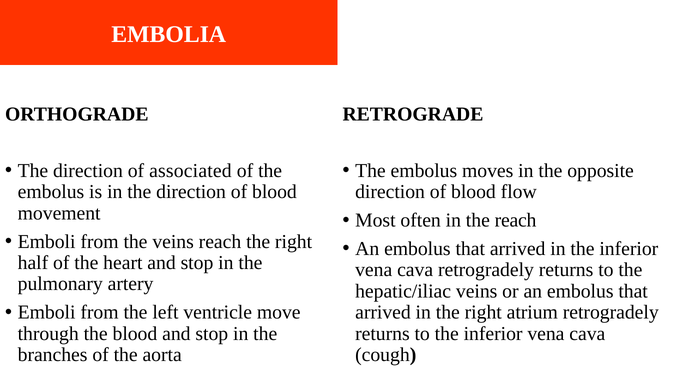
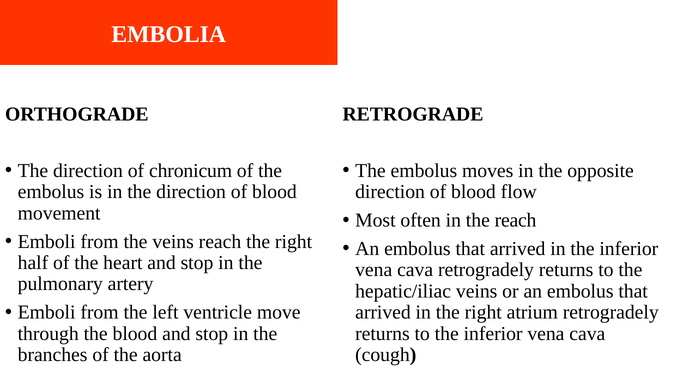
associated: associated -> chronicum (191, 171)
